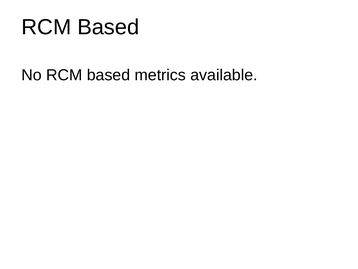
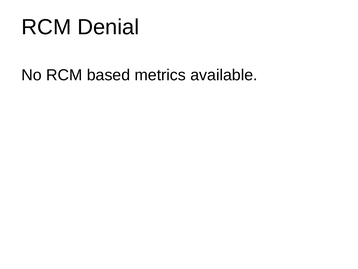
Based: Based -> Denial (108, 27)
